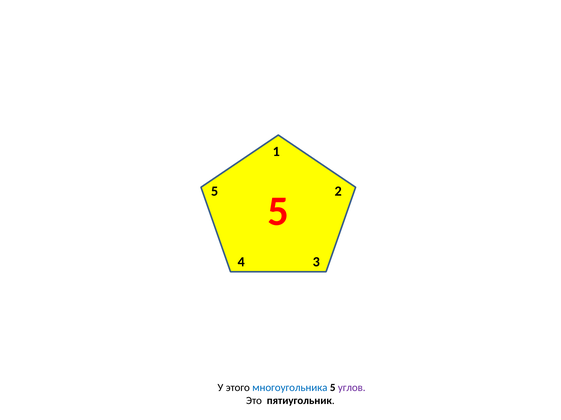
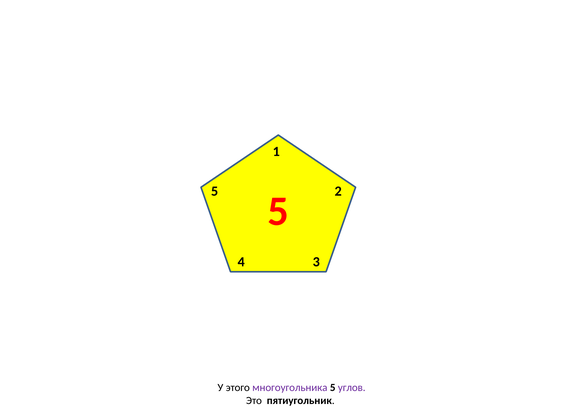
многоугольника colour: blue -> purple (290, 388)
